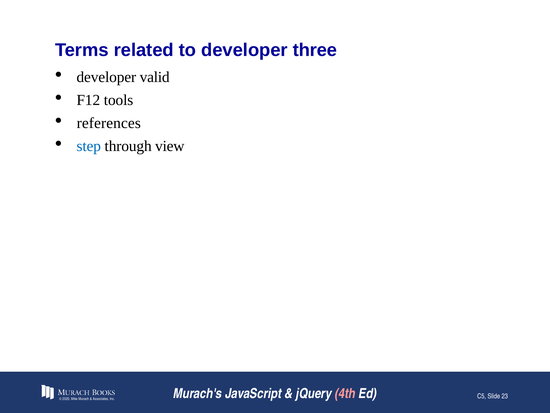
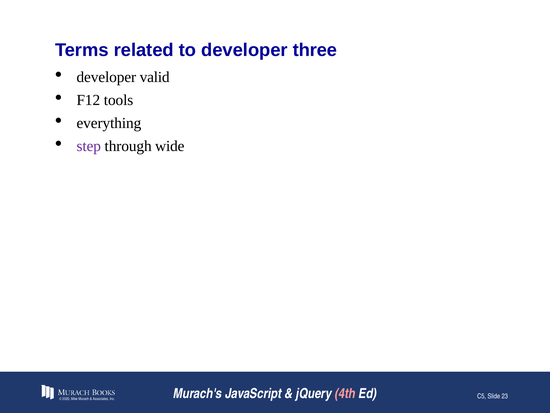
references: references -> everything (109, 123)
step colour: blue -> purple (89, 146)
view: view -> wide (170, 146)
